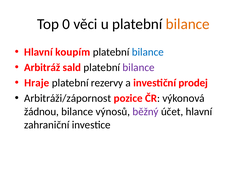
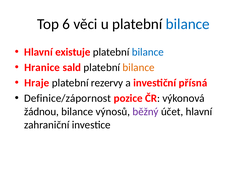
0: 0 -> 6 (66, 24)
bilance colour: orange -> blue (188, 24)
koupím: koupím -> existuje (73, 52)
Arbitráž: Arbitráž -> Hranice (42, 67)
bilance colour: purple -> orange (139, 67)
prodej: prodej -> přísná (193, 83)
Arbitráži/zápornost: Arbitráži/zápornost -> Definice/zápornost (68, 98)
